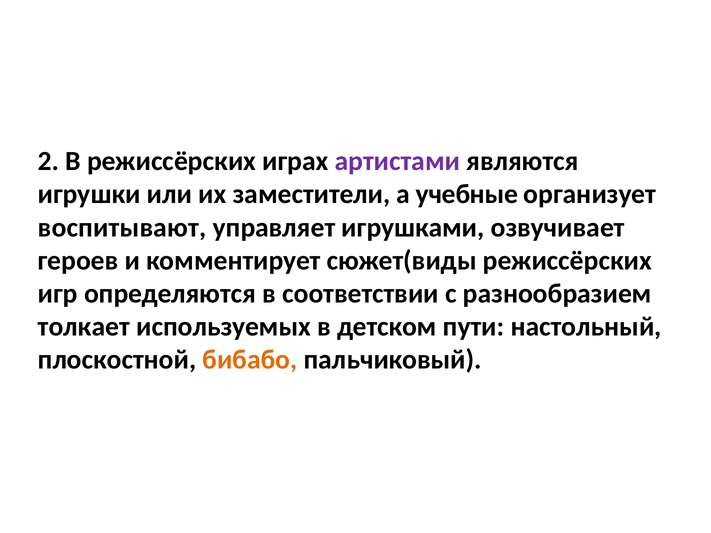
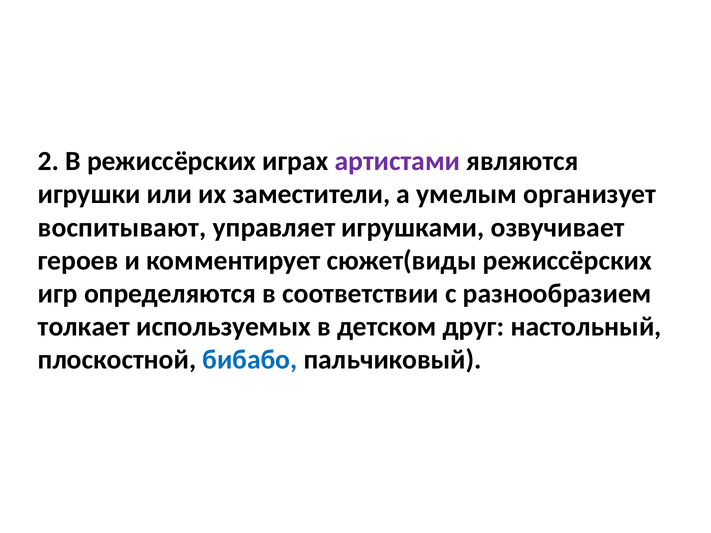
учебные: учебные -> умелым (467, 194)
пути: пути -> друг (474, 327)
бибабо colour: orange -> blue (250, 360)
